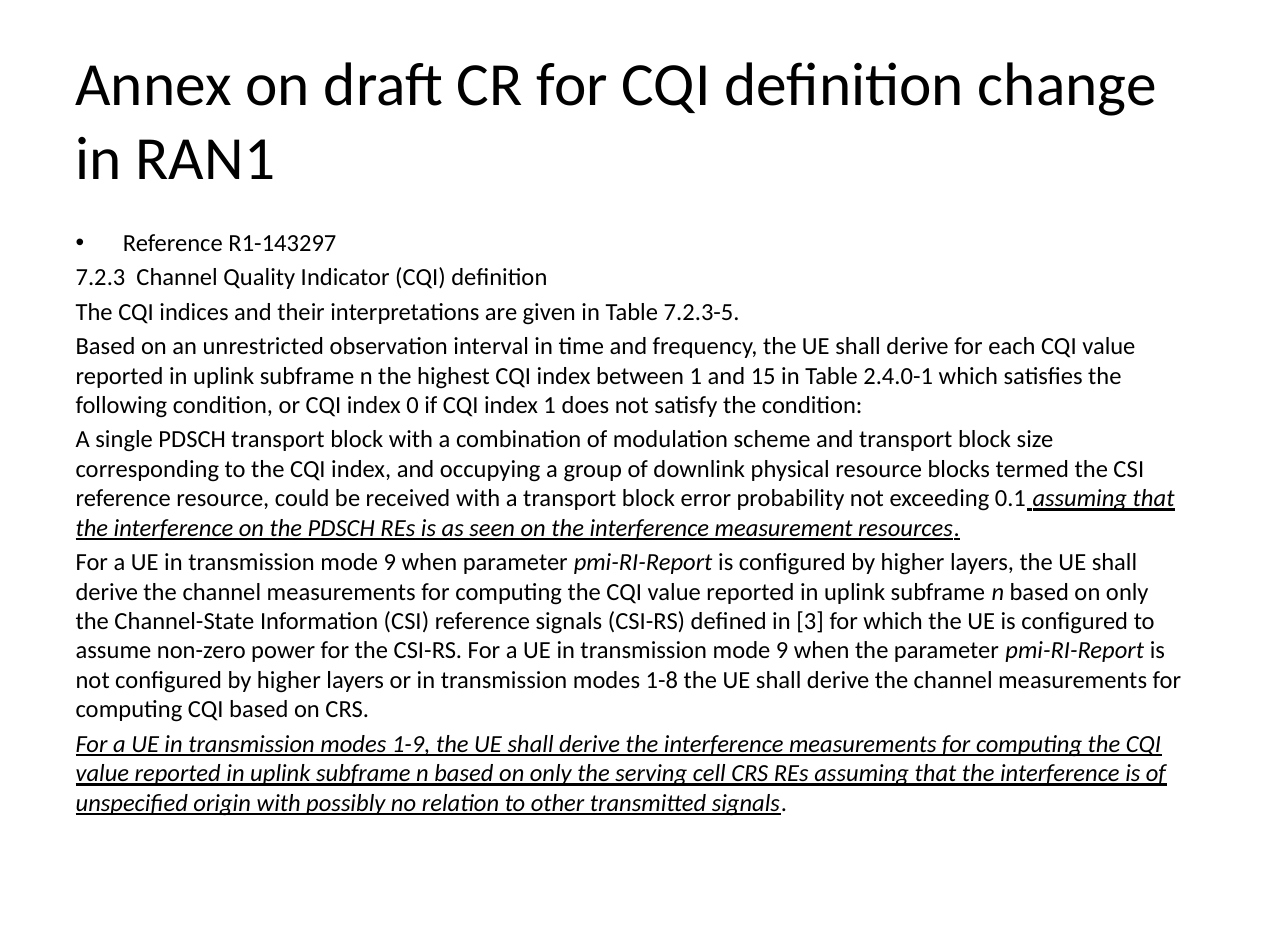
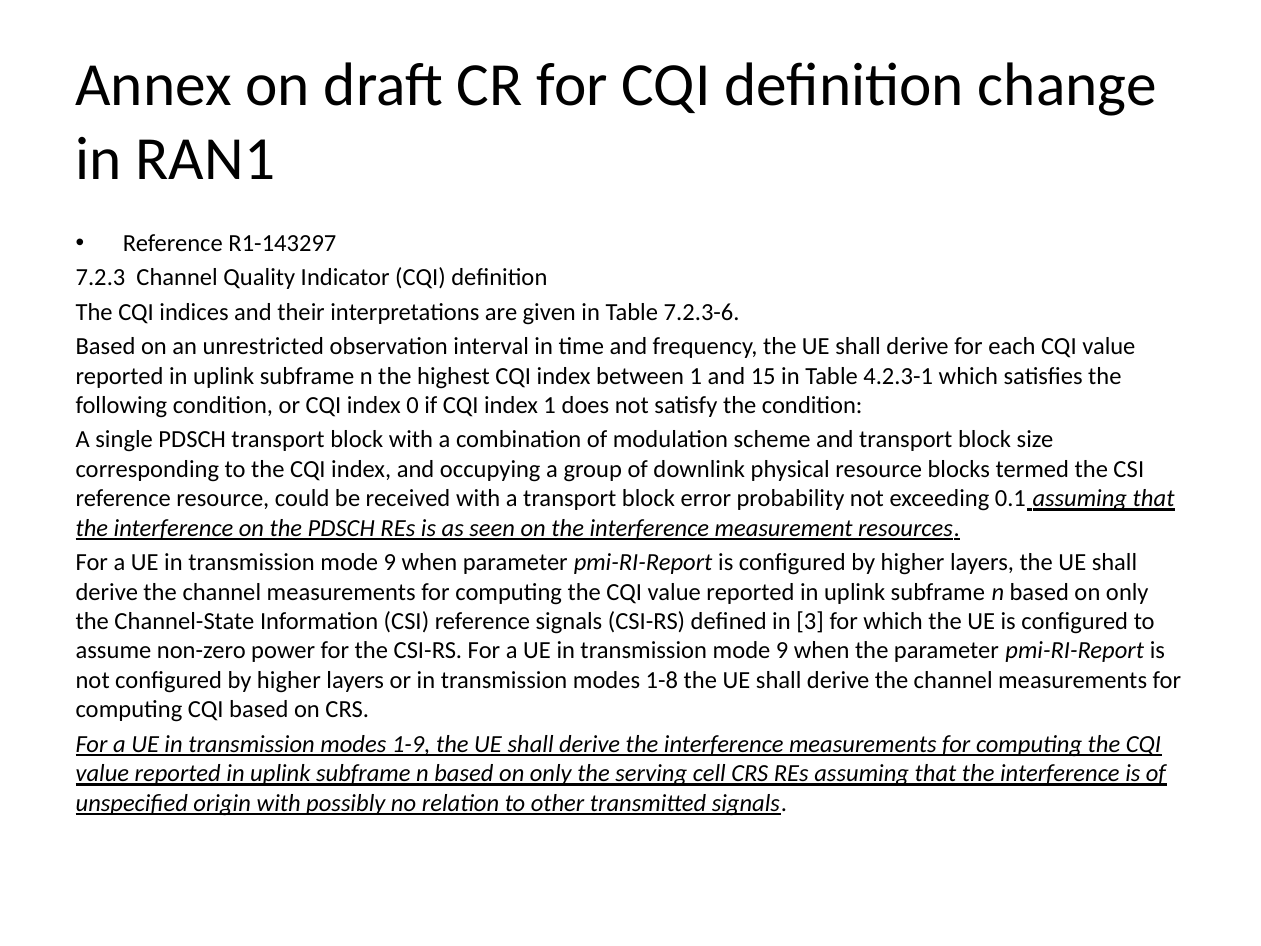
7.2.3-5: 7.2.3-5 -> 7.2.3-6 (702, 312)
2.4.0-1: 2.4.0-1 -> 4.2.3-1 (898, 376)
